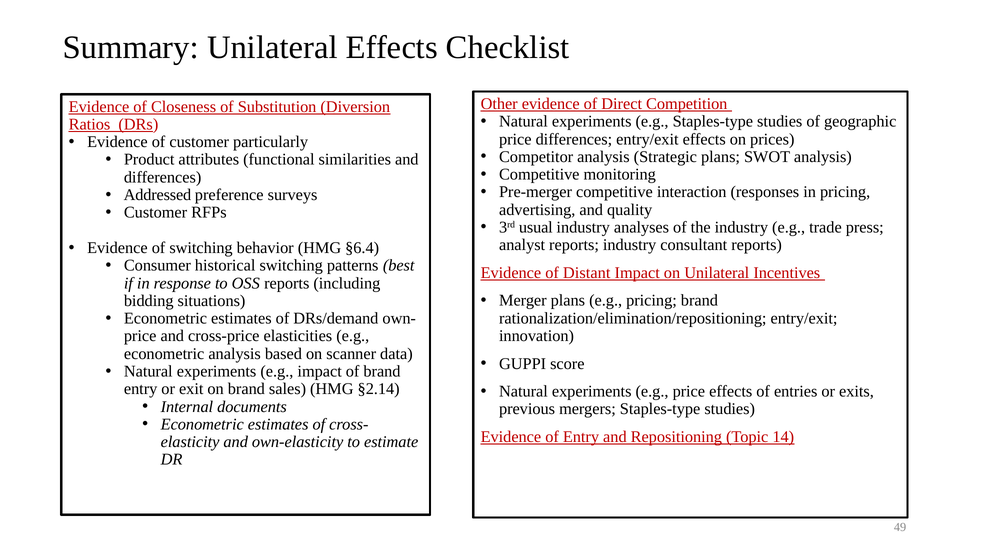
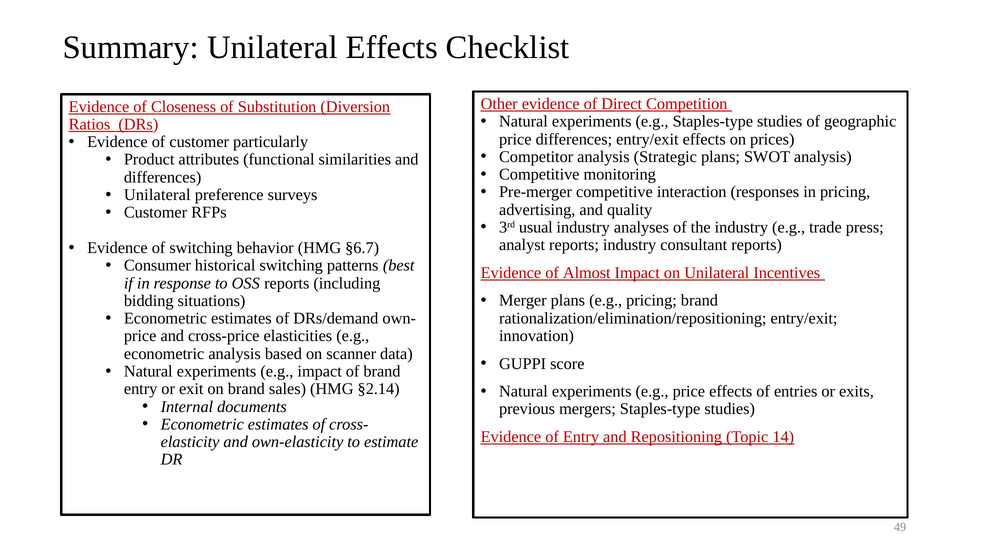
Addressed: Addressed -> Unilateral (157, 195)
§6.4: §6.4 -> §6.7 (362, 248)
Distant: Distant -> Almost (587, 273)
